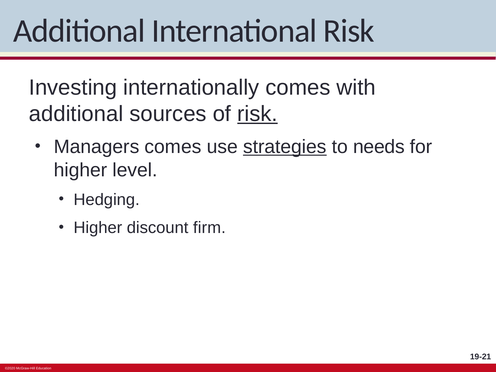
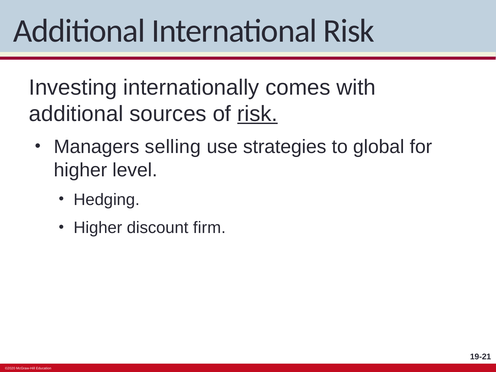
Managers comes: comes -> selling (173, 147)
strategies underline: present -> none (285, 147)
needs: needs -> global (379, 147)
